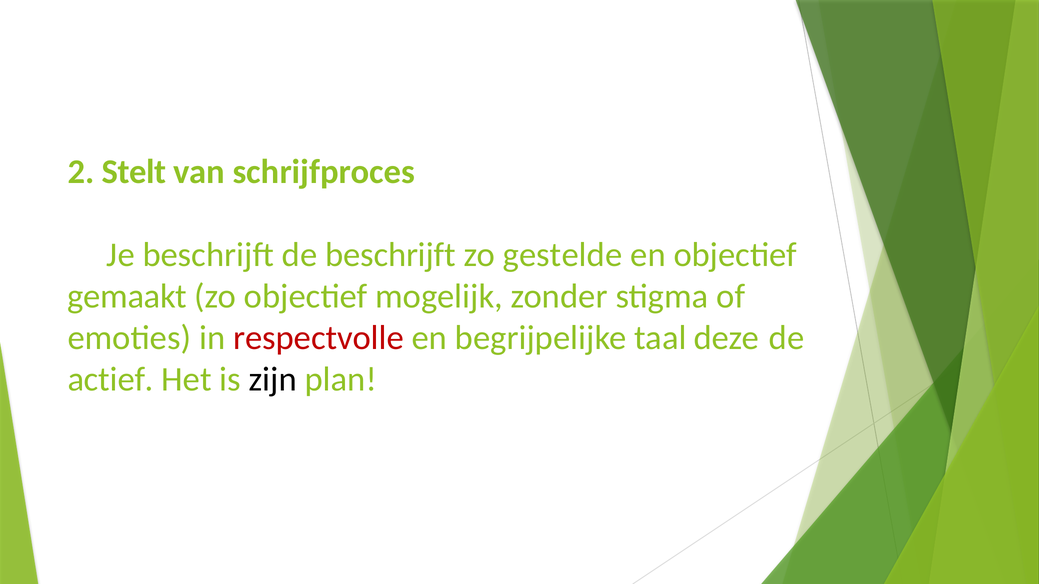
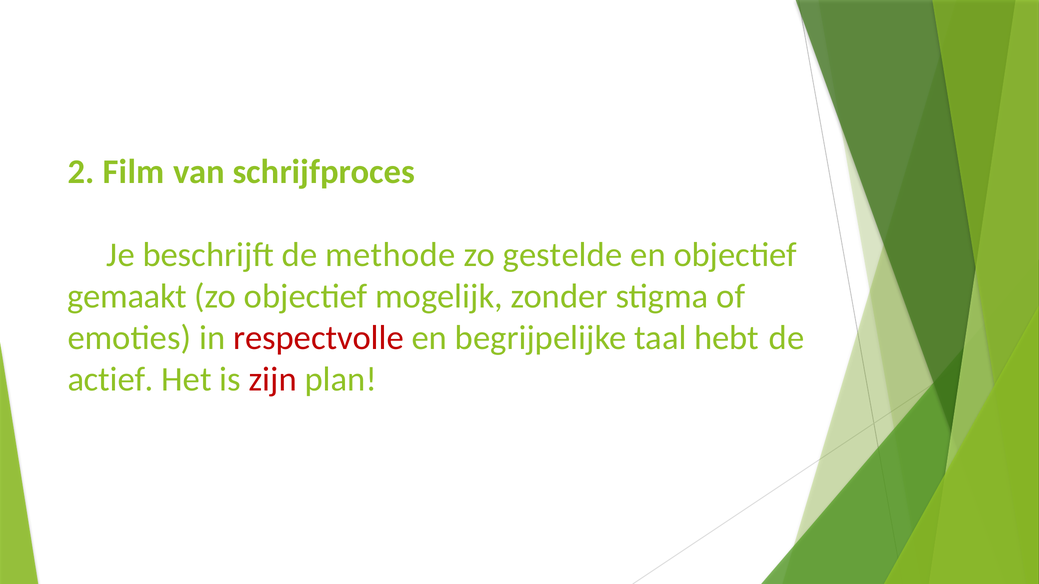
Stelt: Stelt -> Film (134, 172)
de beschrijft: beschrijft -> methode (390, 255)
deze: deze -> hebt (727, 338)
zijn colour: black -> red (273, 380)
